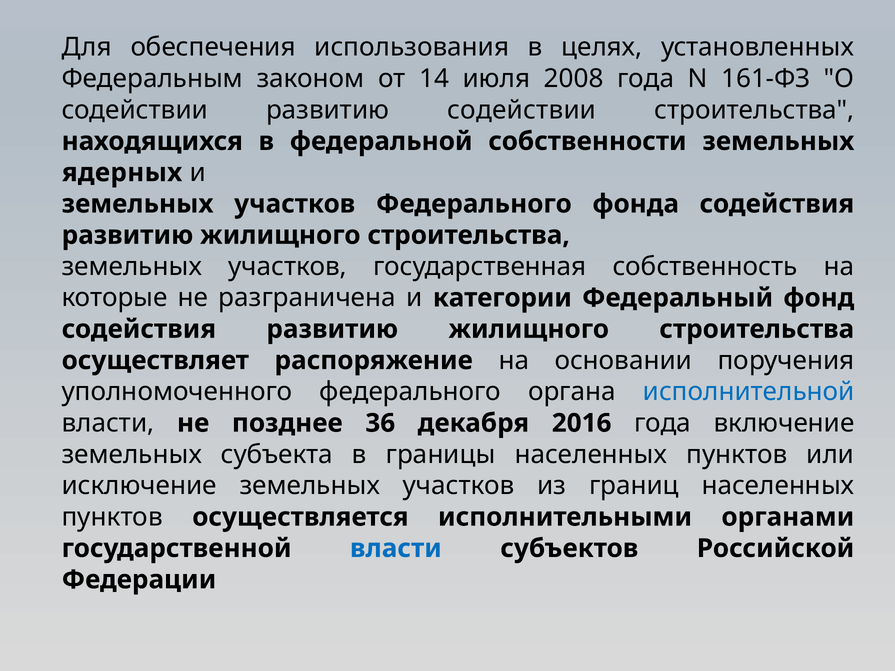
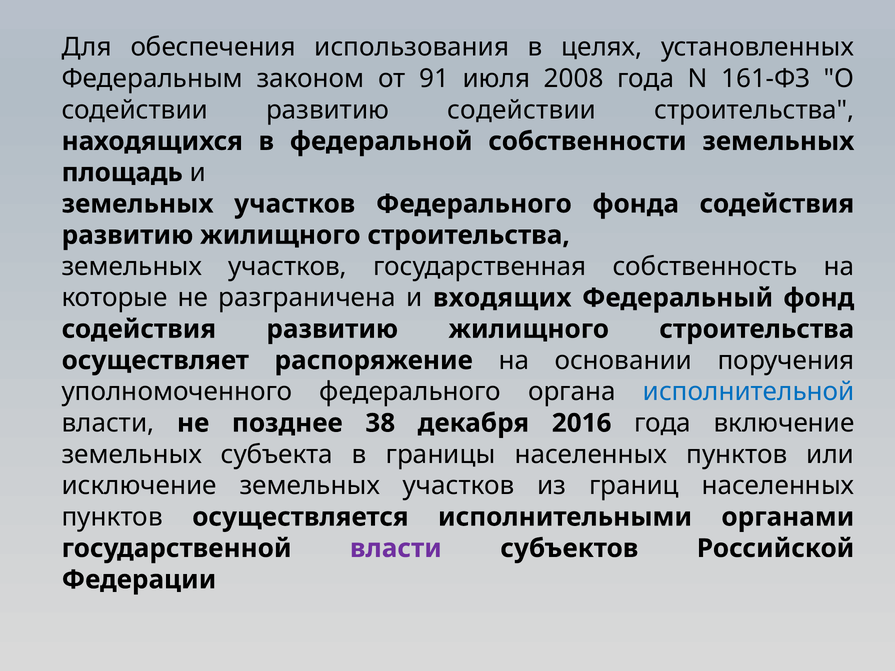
14: 14 -> 91 (434, 79)
ядерных: ядерных -> площадь (122, 173)
категории: категории -> входящих (502, 298)
36: 36 -> 38 (380, 423)
власти colour: blue -> purple (396, 549)
